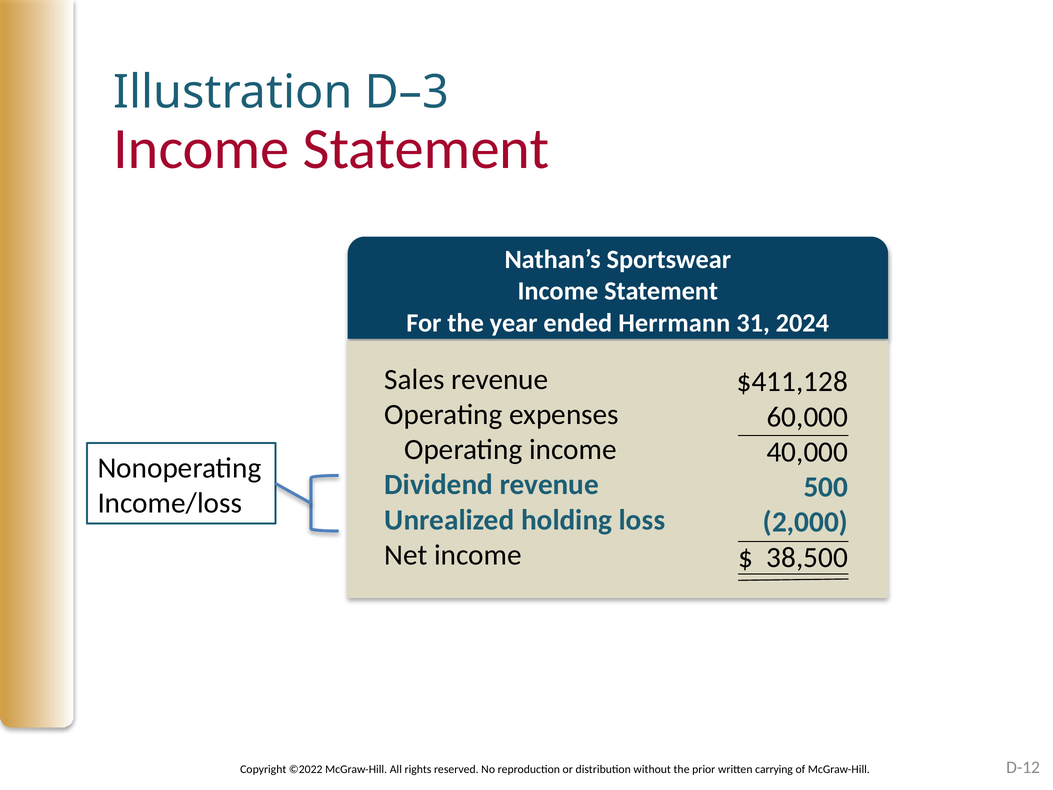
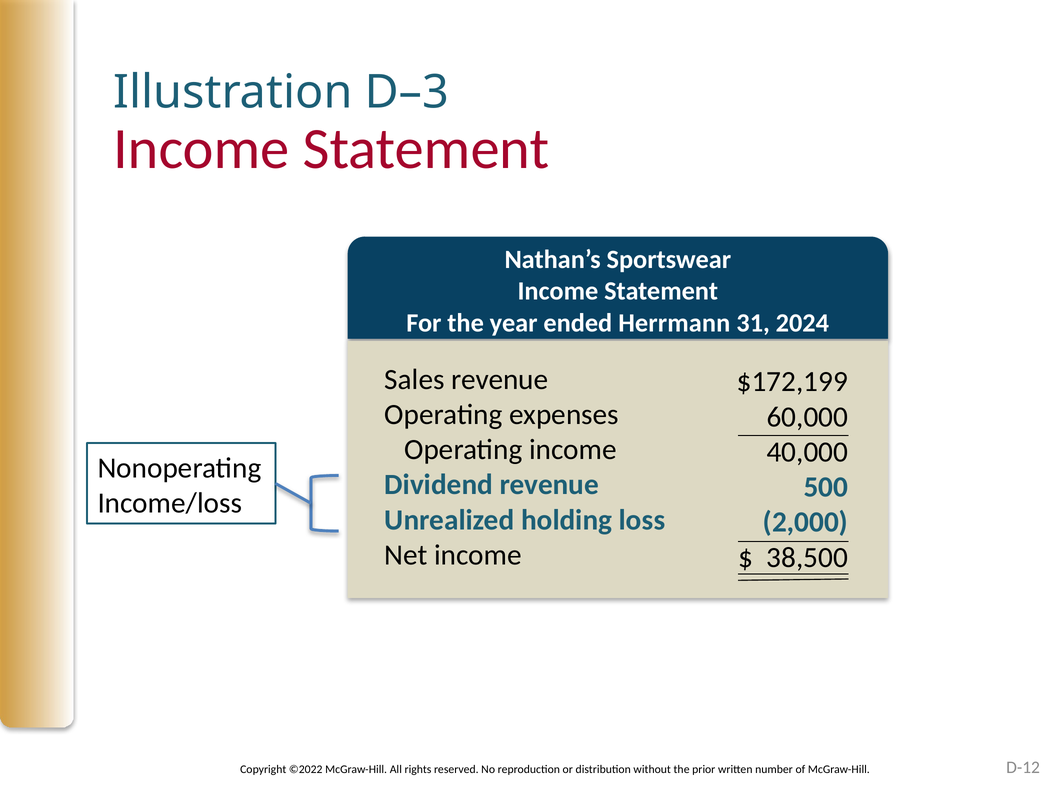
$411,128: $411,128 -> $172,199 (792, 382)
carrying: carrying -> number (774, 769)
